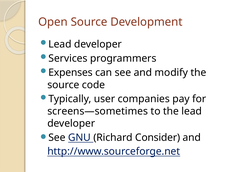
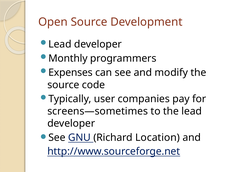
Services: Services -> Monthly (68, 58)
Consider: Consider -> Location (158, 137)
